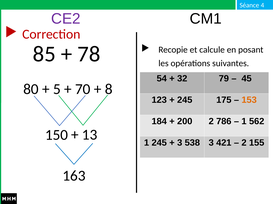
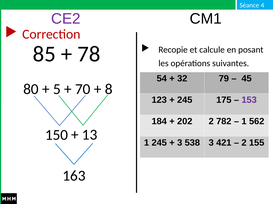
153 colour: orange -> purple (249, 100)
200: 200 -> 202 (185, 122)
786: 786 -> 782 (224, 122)
